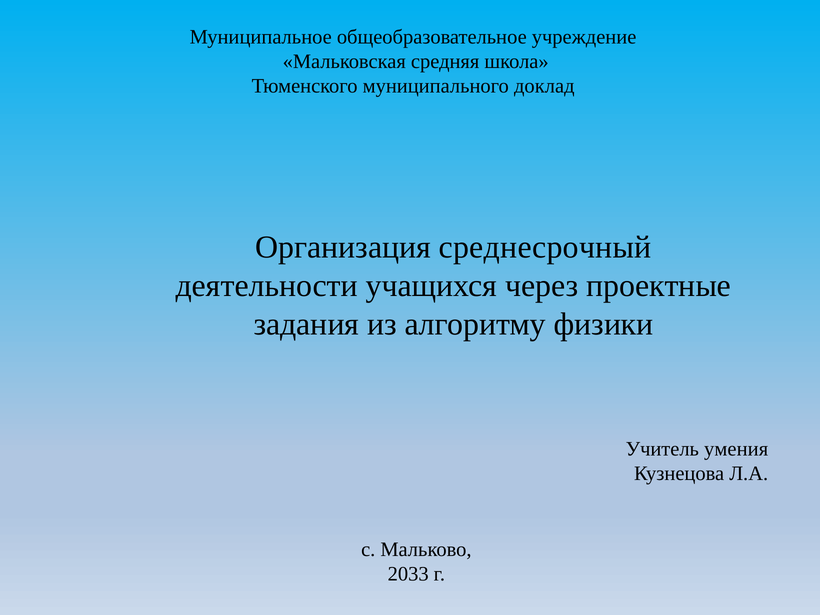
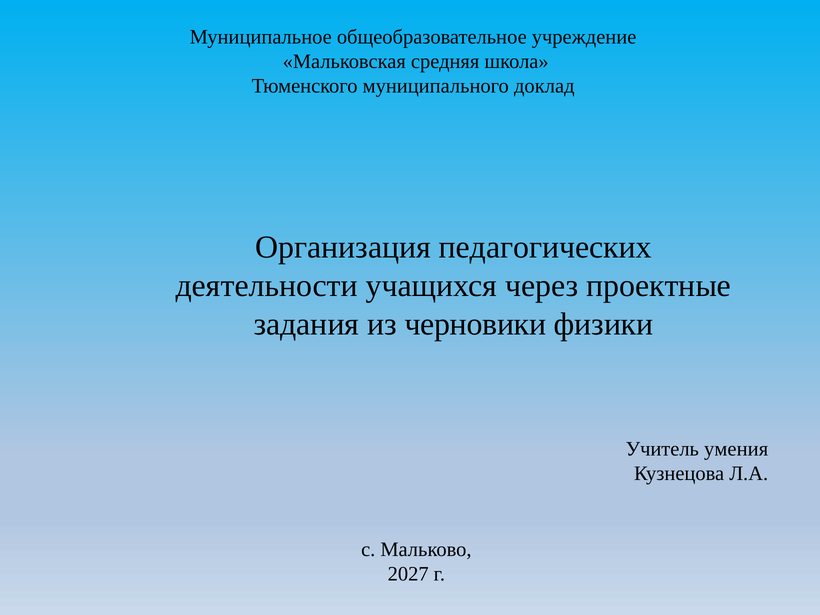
среднесрочный: среднесрочный -> педагогических (545, 247)
алгоритму: алгоритму -> черновики (475, 324)
2033: 2033 -> 2027 (408, 574)
